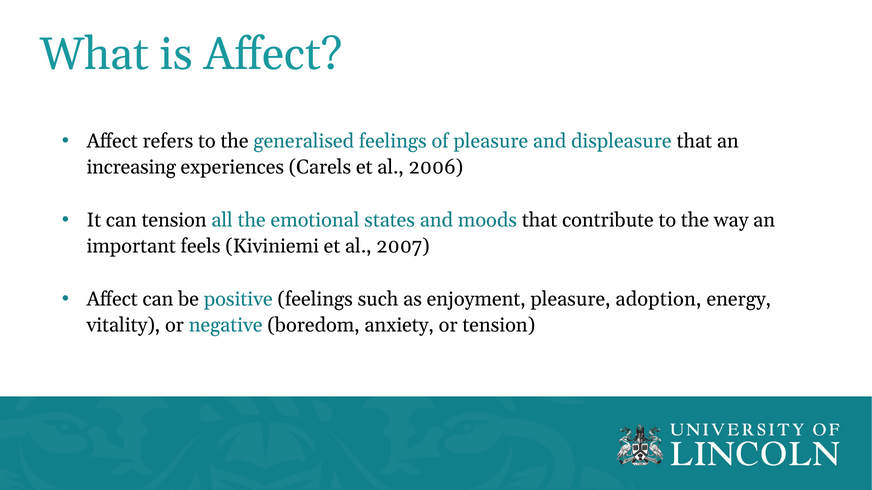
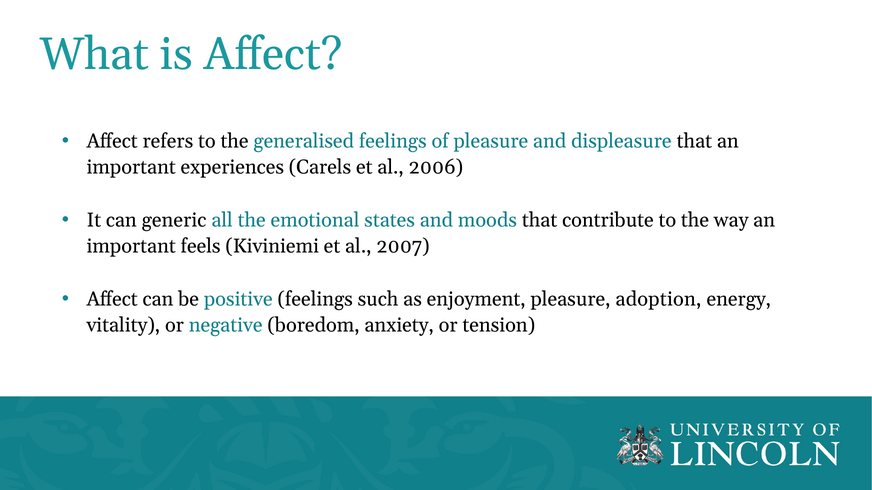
increasing: increasing -> important (131, 168)
can tension: tension -> generic (174, 220)
